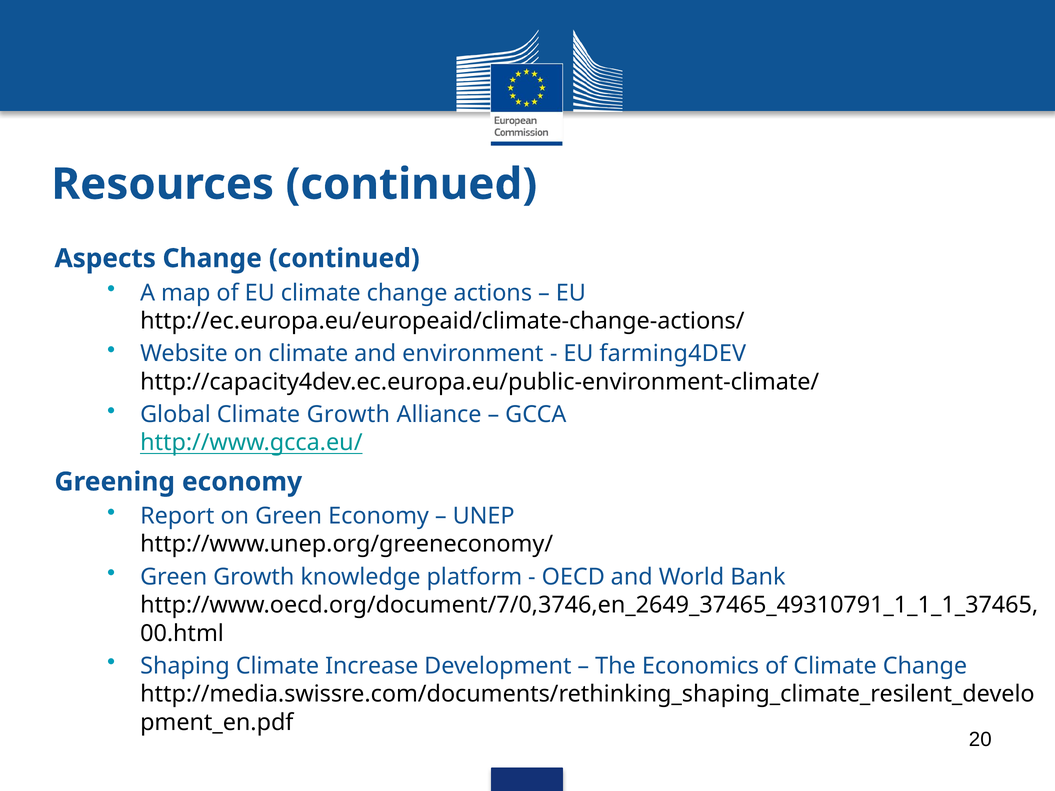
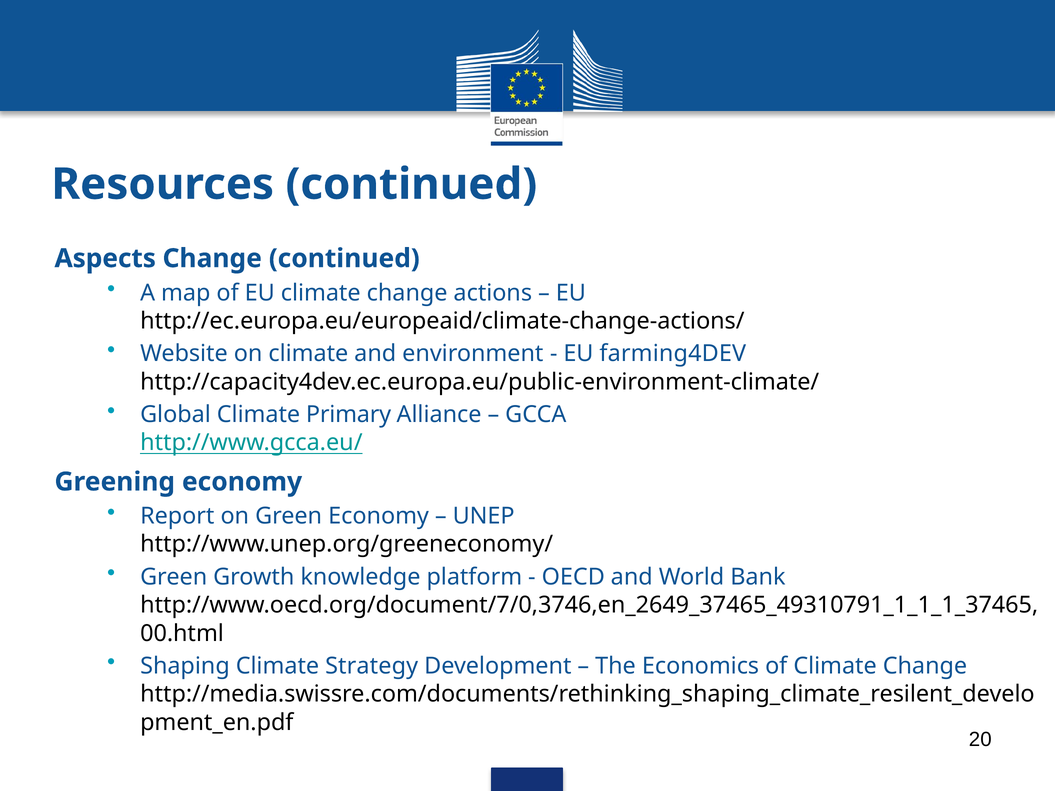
Climate Growth: Growth -> Primary (349, 415)
Increase: Increase -> Strategy (372, 666)
